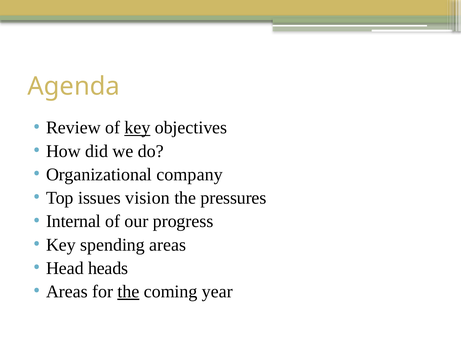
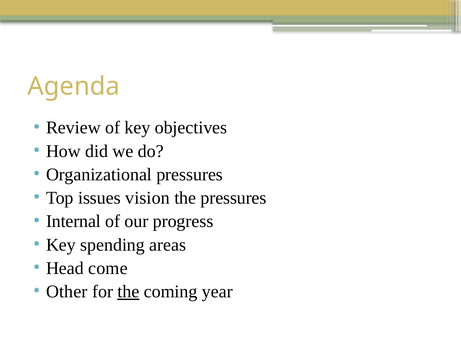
key underline: present -> none (137, 128)
Organizational company: company -> pressures (190, 174)
heads: heads -> come (108, 268)
Areas: Areas -> Other (67, 291)
